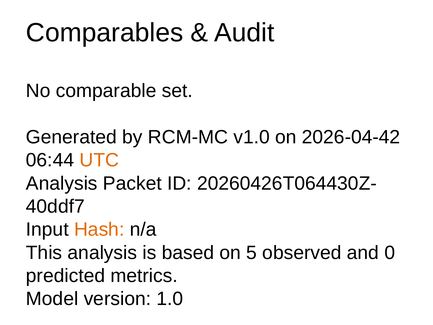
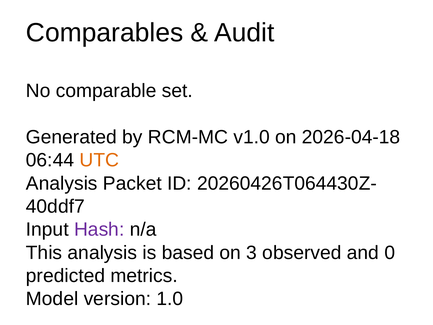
2026-04-42: 2026-04-42 -> 2026-04-18 (351, 137)
Hash colour: orange -> purple (99, 229)
5: 5 -> 3 (252, 252)
